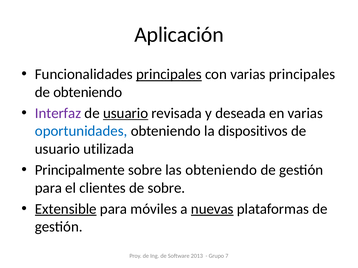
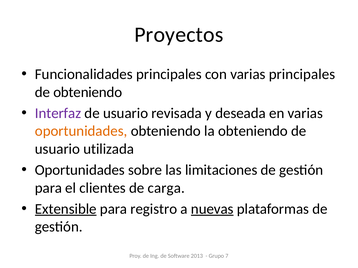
Aplicación: Aplicación -> Proyectos (179, 35)
principales underline: present -> none (169, 74)
usuario underline: present -> none (126, 113)
oportunidades colour: blue -> orange (81, 131)
la dispositivos: dispositivos -> obteniendo (253, 131)
Principalmente: Principalmente -> Oportunidades (80, 170)
las obteniendo: obteniendo -> limitaciones (221, 170)
de sobre: sobre -> carga (166, 188)
móviles: móviles -> registro (154, 209)
